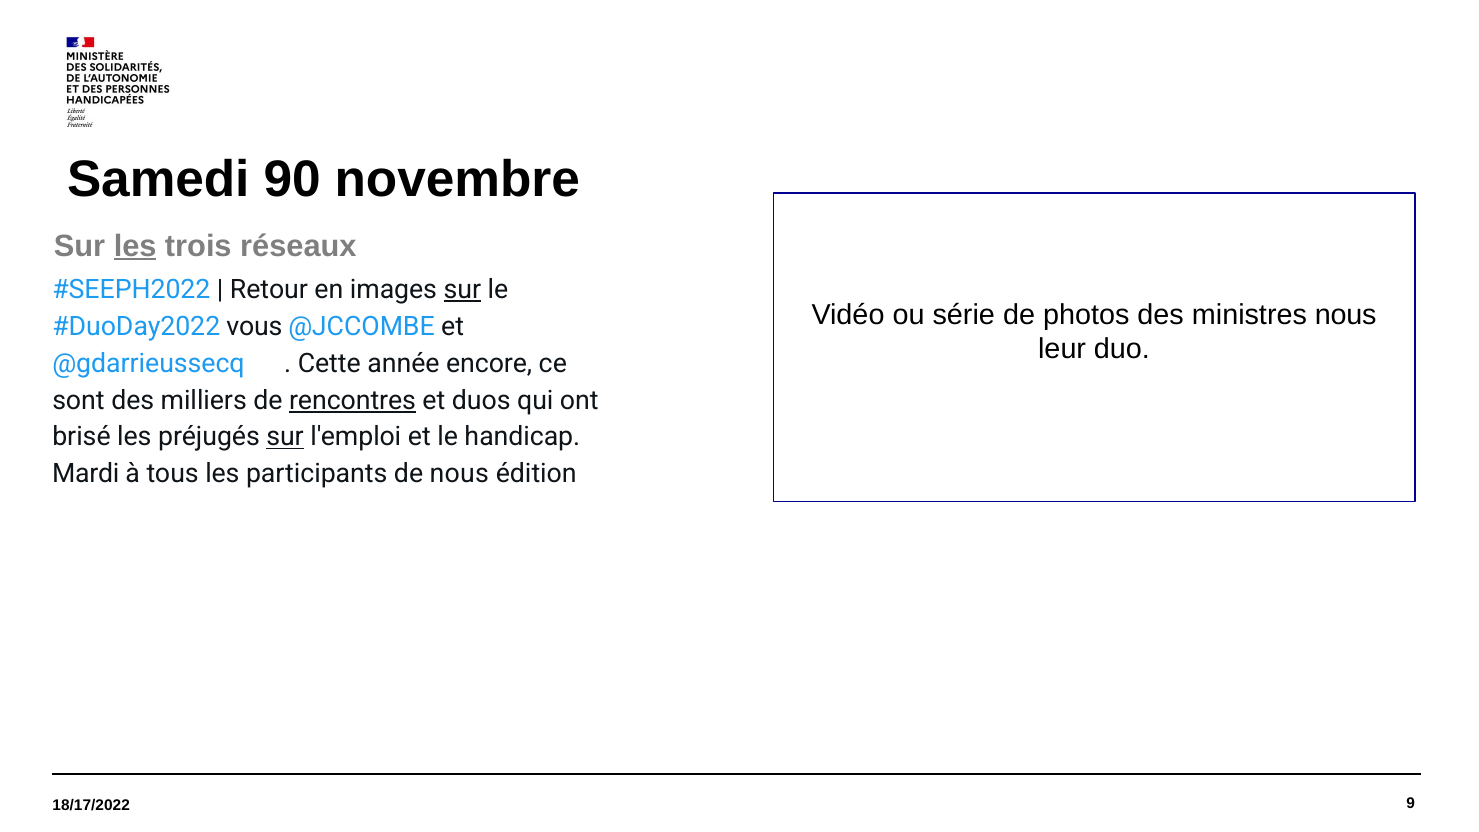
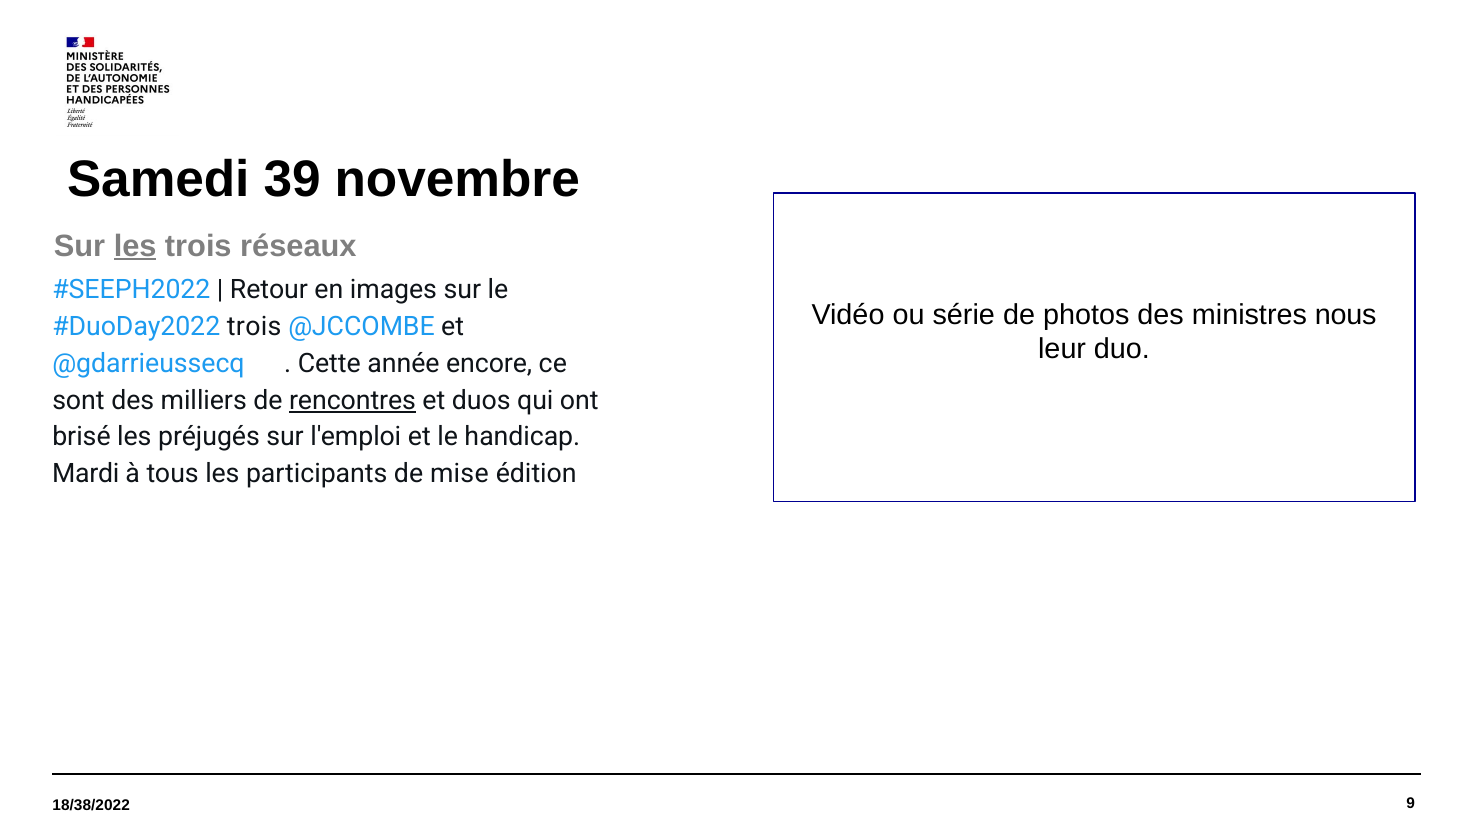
90: 90 -> 39 (292, 180)
sur underline: present -> none (462, 290)
vous: vous -> trois (254, 327)
sur underline: present -> none (285, 437)
de nous: nous -> mise (459, 474)
18/17/2022: 18/17/2022 -> 18/38/2022 (91, 805)
